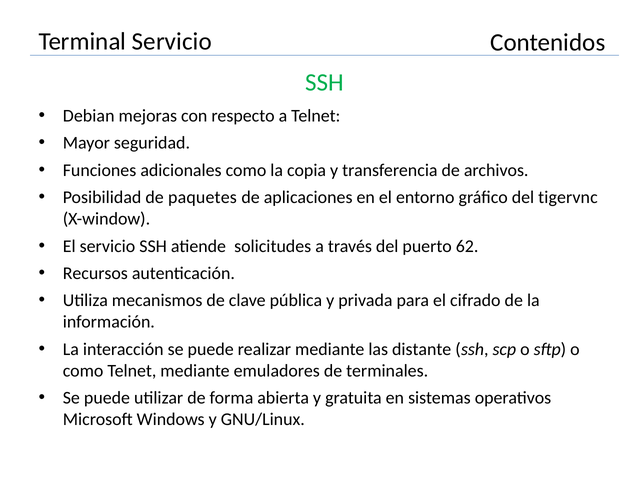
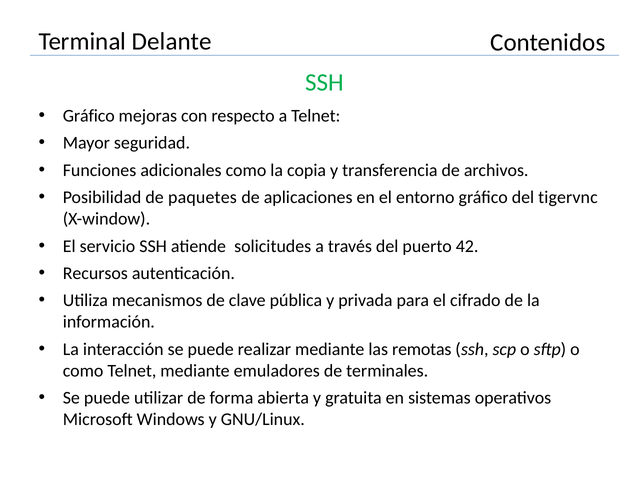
Terminal Servicio: Servicio -> Delante (172, 42)
Debian: Debian -> Gráfico (89, 116)
62: 62 -> 42 (467, 246)
distante: distante -> remotas (422, 349)
